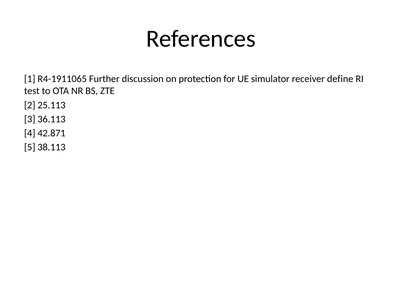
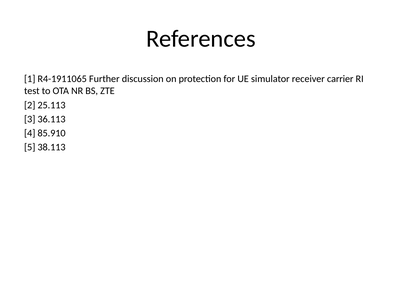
define: define -> carrier (340, 79)
42.871: 42.871 -> 85.910 (52, 133)
